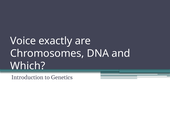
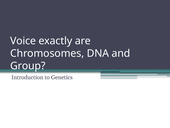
Which: Which -> Group (28, 66)
